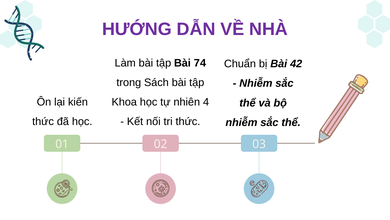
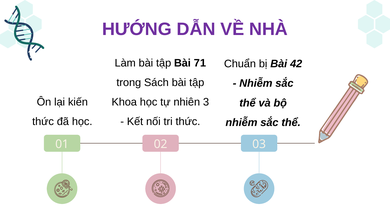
74: 74 -> 71 (200, 63)
4: 4 -> 3 (206, 102)
